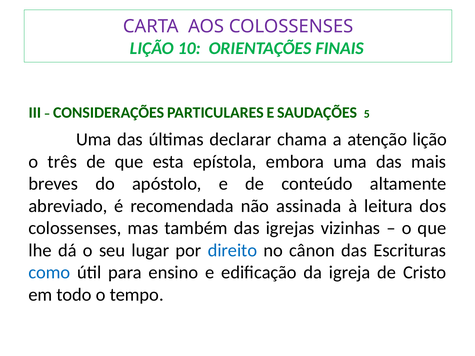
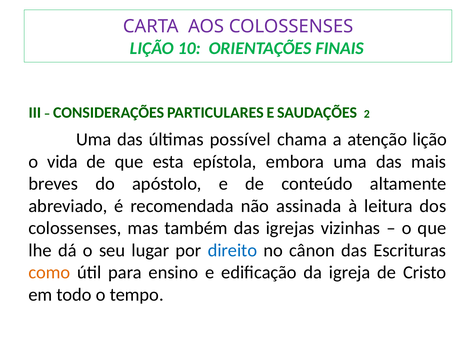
5: 5 -> 2 (367, 114)
declarar: declarar -> possível (240, 140)
três: três -> vida (62, 162)
como colour: blue -> orange (49, 273)
